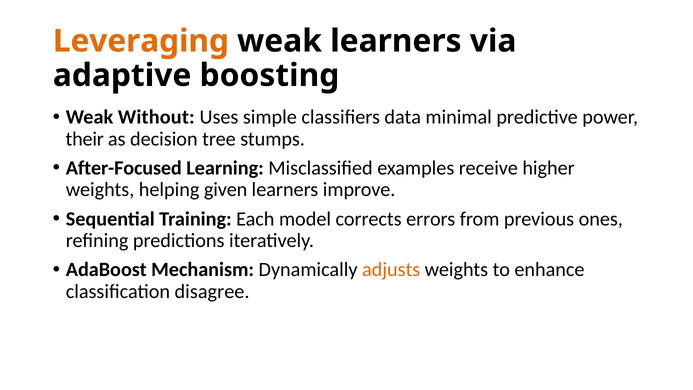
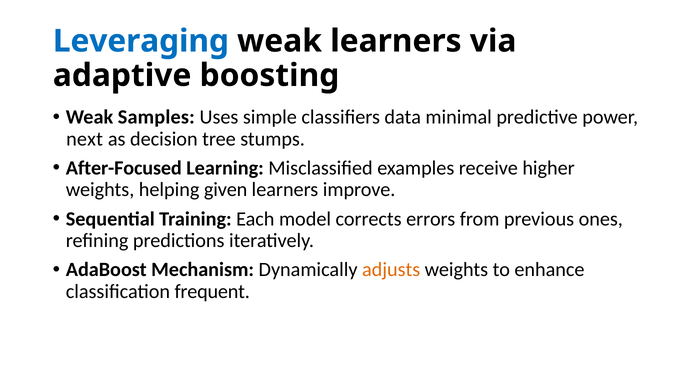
Leveraging colour: orange -> blue (141, 41)
Without: Without -> Samples (156, 117)
their: their -> next (85, 139)
disagree: disagree -> frequent (212, 291)
